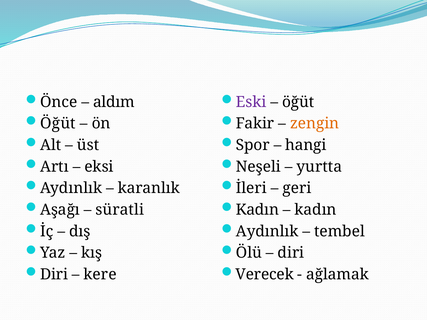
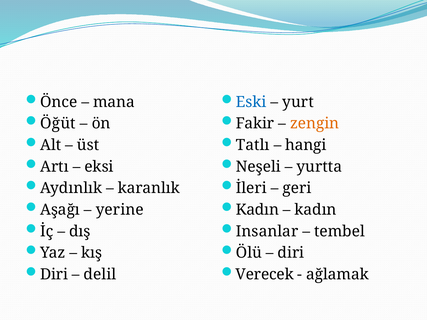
aldım: aldım -> mana (114, 102)
Eski colour: purple -> blue (251, 102)
öğüt: öğüt -> yurt (298, 102)
Spor: Spor -> Tatlı (253, 145)
süratli: süratli -> yerine (120, 210)
Aydınlık: Aydınlık -> Insanlar (267, 232)
kere: kere -> delil (100, 275)
